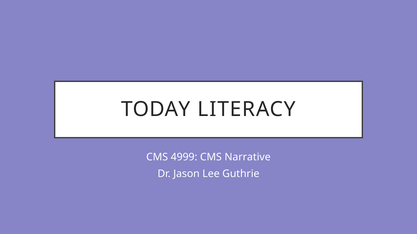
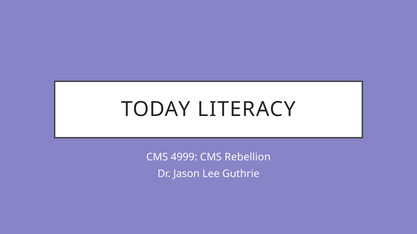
Narrative: Narrative -> Rebellion (248, 157)
